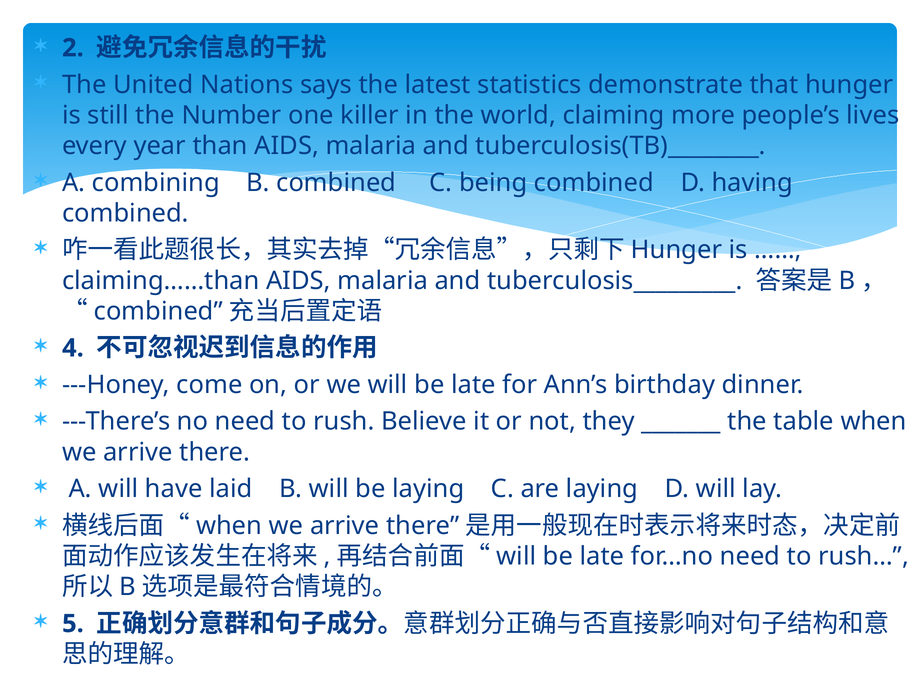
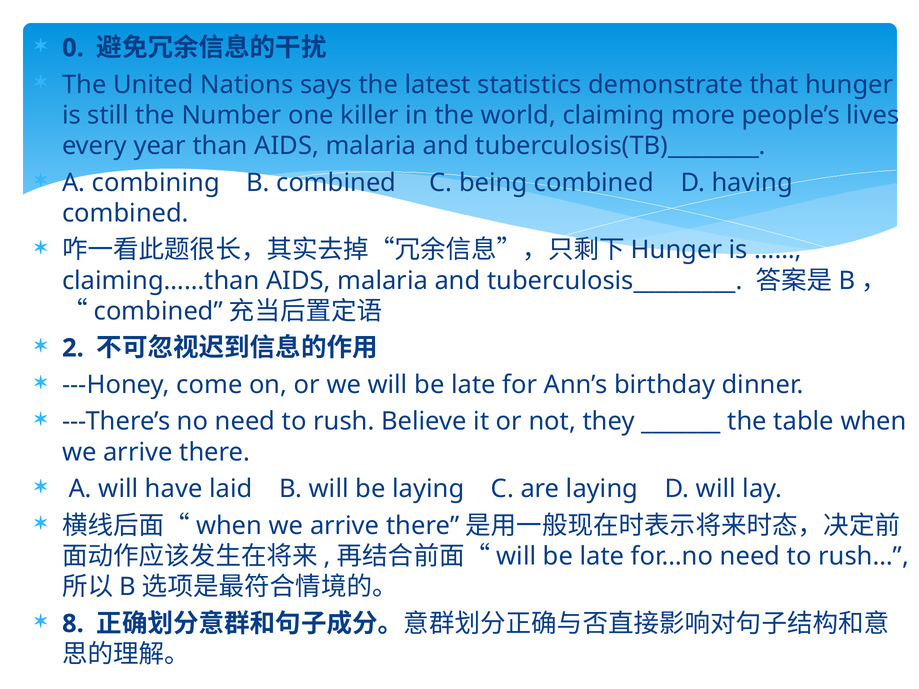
2: 2 -> 0 (73, 48)
4: 4 -> 2 (73, 348)
5: 5 -> 8 (73, 624)
